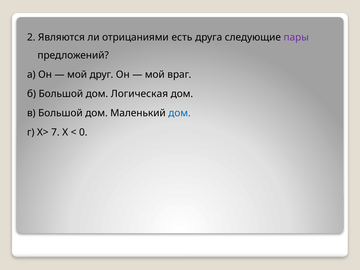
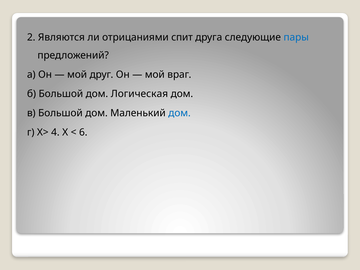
есть: есть -> спит (182, 37)
пары colour: purple -> blue (296, 37)
7: 7 -> 4 (55, 132)
0: 0 -> 6 (83, 132)
